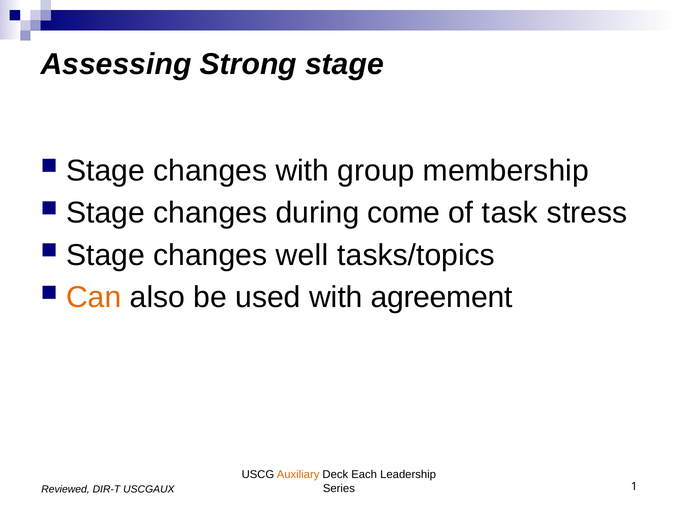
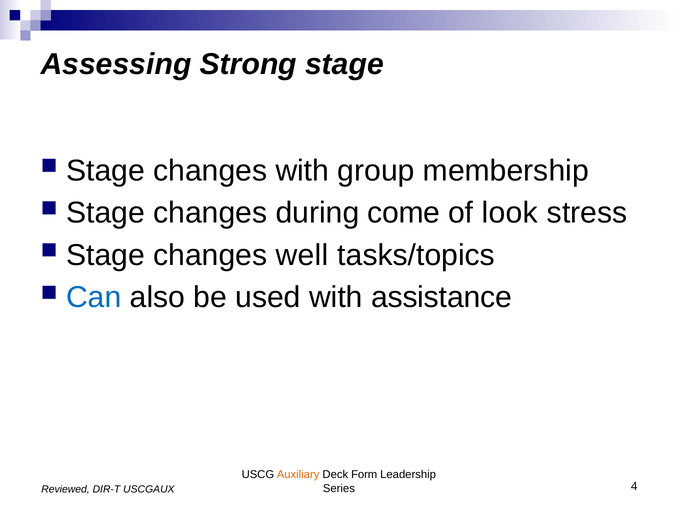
task: task -> look (510, 213)
Can colour: orange -> blue (94, 297)
agreement: agreement -> assistance (442, 297)
Each: Each -> Form (364, 474)
1: 1 -> 4 (634, 486)
